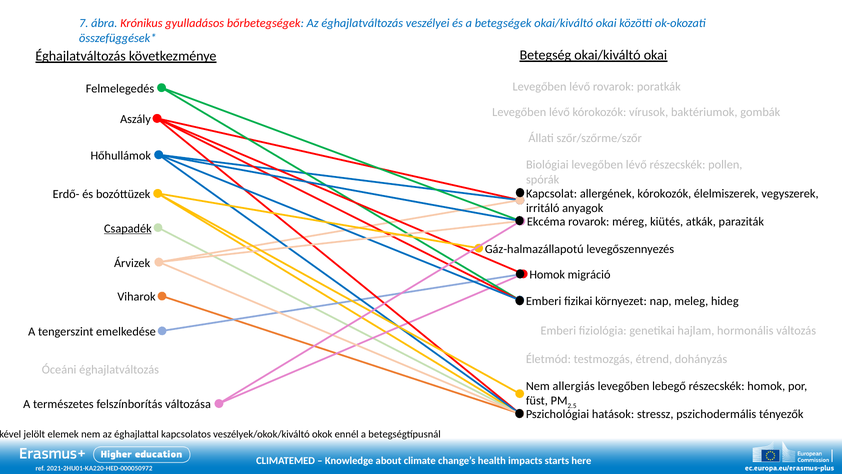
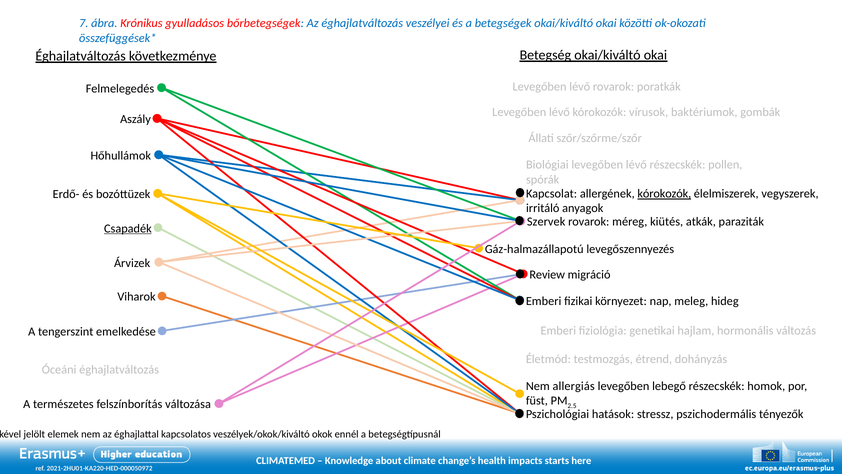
kórokozók underline: none -> present (664, 193)
Ekcéma: Ekcéma -> Szervek (546, 222)
Homok: Homok -> Review (547, 275)
